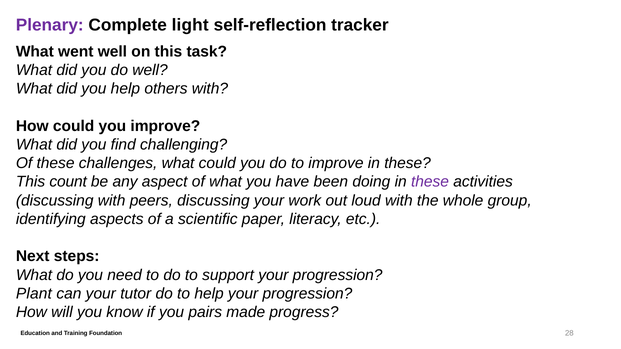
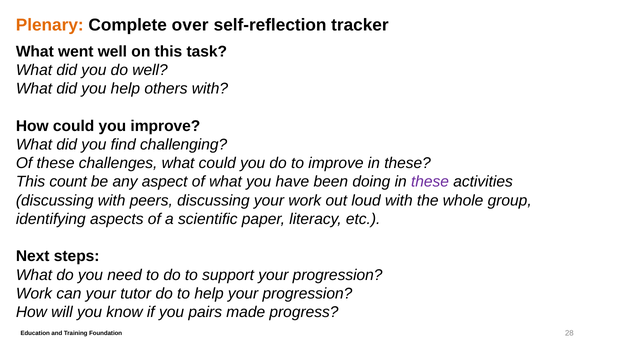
Plenary colour: purple -> orange (50, 25)
light: light -> over (190, 25)
Plant: Plant -> Work (34, 294)
